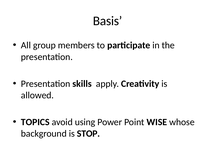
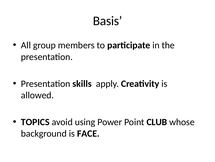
WISE: WISE -> CLUB (157, 122)
STOP: STOP -> FACE (88, 133)
